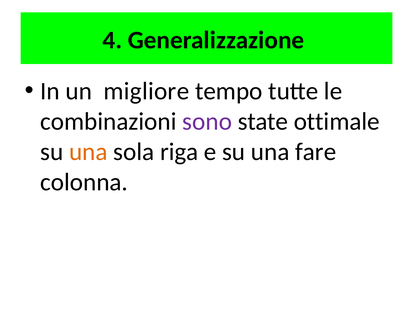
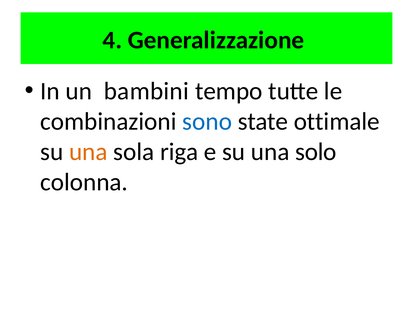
migliore: migliore -> bambini (146, 91)
sono colour: purple -> blue (207, 122)
fare: fare -> solo (316, 152)
